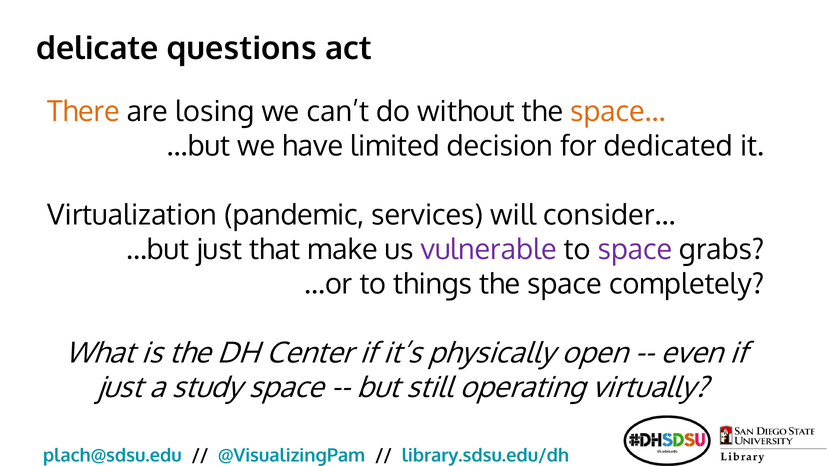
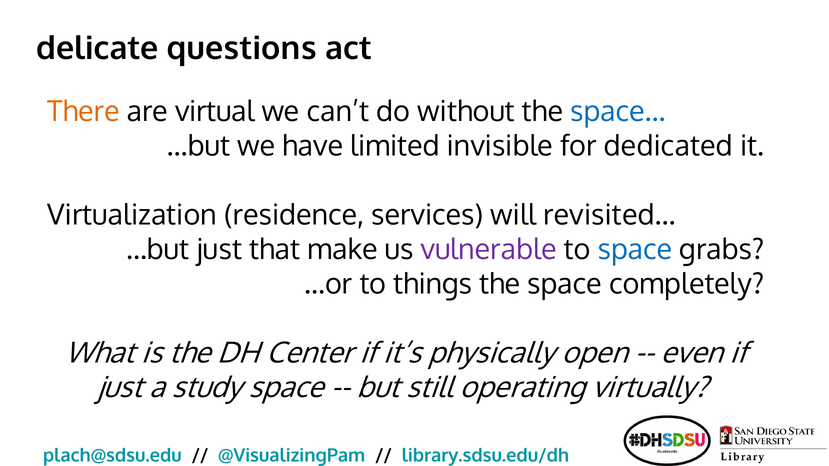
losing: losing -> virtual (215, 112)
space colour: orange -> blue (618, 112)
decision: decision -> invisible (500, 146)
pandemic: pandemic -> residence (294, 215)
consider: consider -> revisited (609, 215)
space colour: purple -> blue (635, 250)
